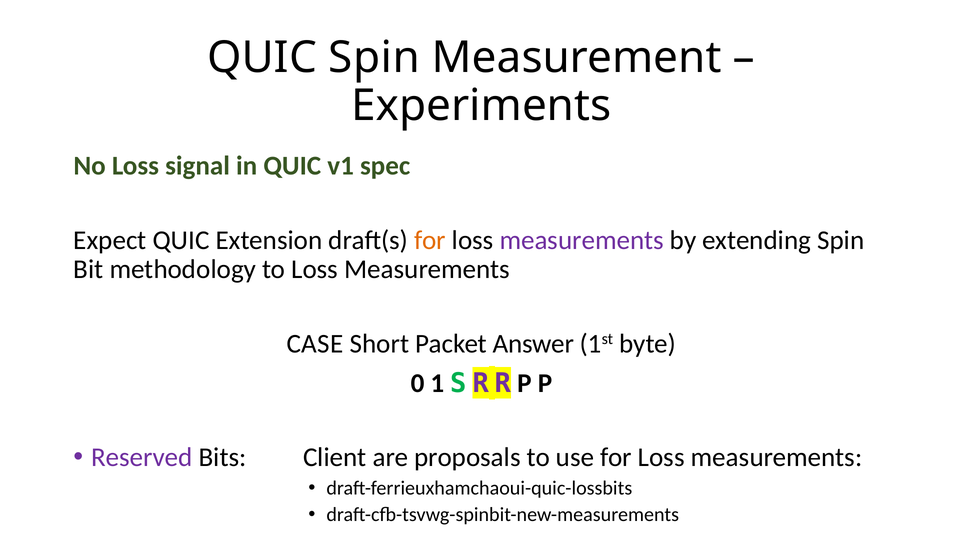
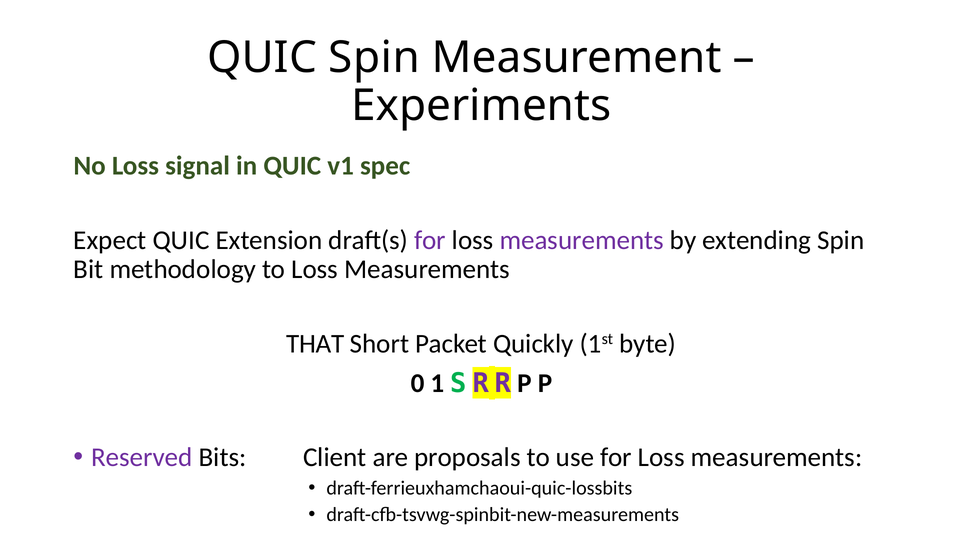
for colour: orange -> purple (430, 240)
CASE: CASE -> THAT (315, 344)
Answer: Answer -> Quickly (533, 344)
